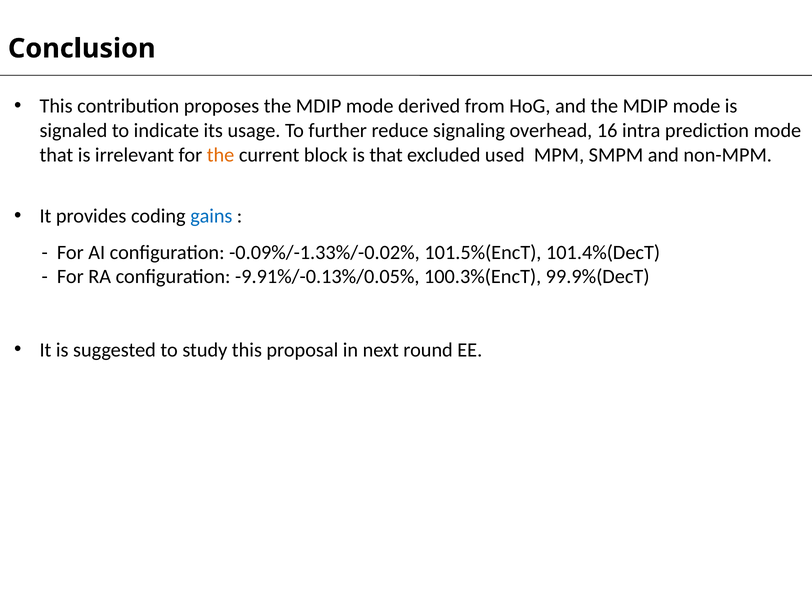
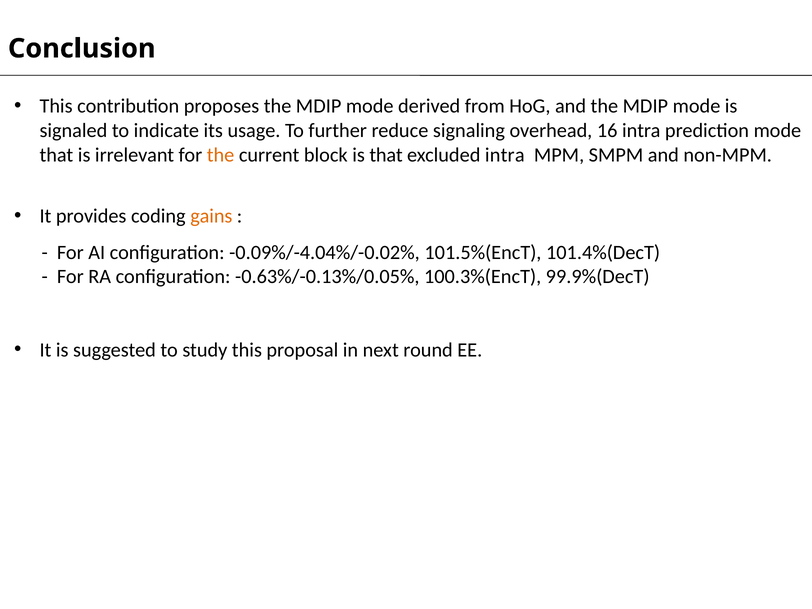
excluded used: used -> intra (505, 155)
gains colour: blue -> orange (211, 216)
-0.09%/-1.33%/-0.02%: -0.09%/-1.33%/-0.02% -> -0.09%/-4.04%/-0.02% (324, 252)
-9.91%/-0.13%/0.05%: -9.91%/-0.13%/0.05% -> -0.63%/-0.13%/0.05% (327, 277)
